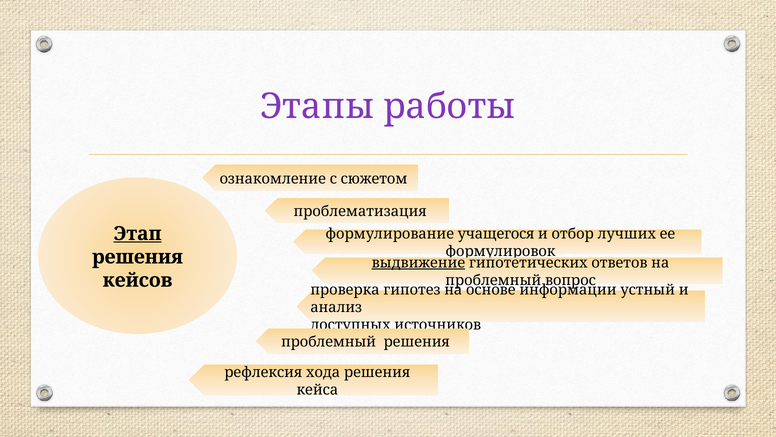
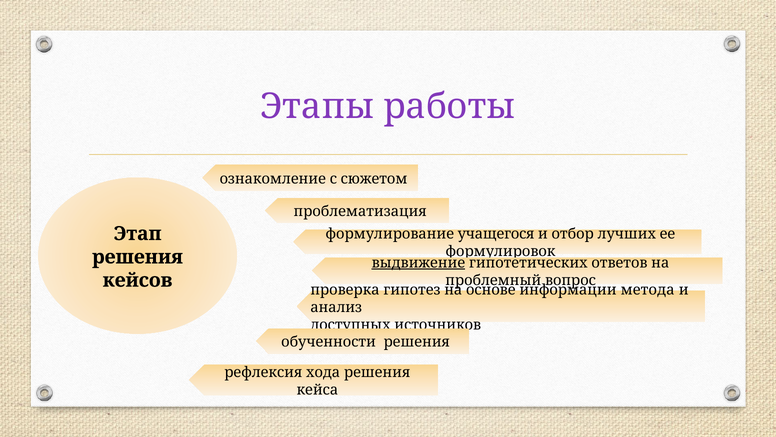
Этап underline: present -> none (138, 233)
устный: устный -> метода (648, 290)
проблемный: проблемный -> обученности (329, 342)
